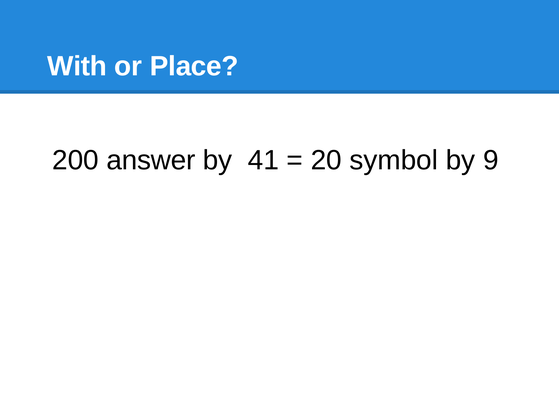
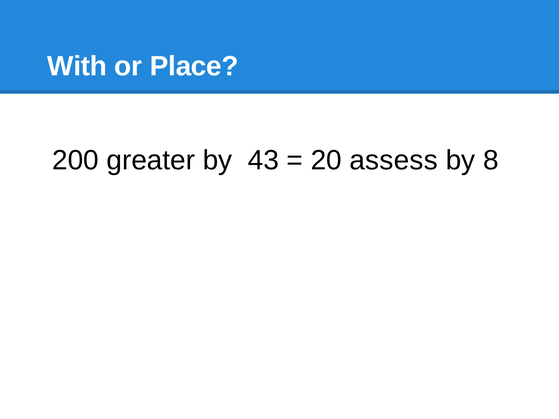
answer: answer -> greater (151, 160)
41: 41 -> 43 (263, 160)
symbol: symbol -> assess (394, 160)
9: 9 -> 8 (491, 160)
